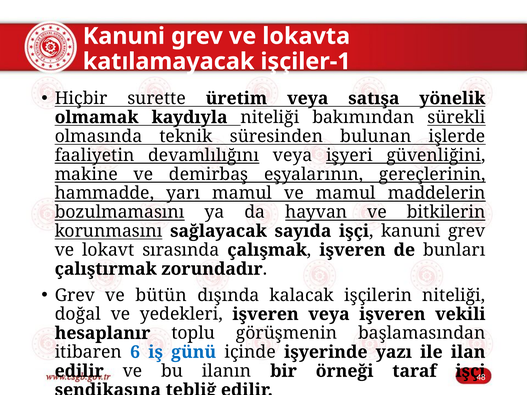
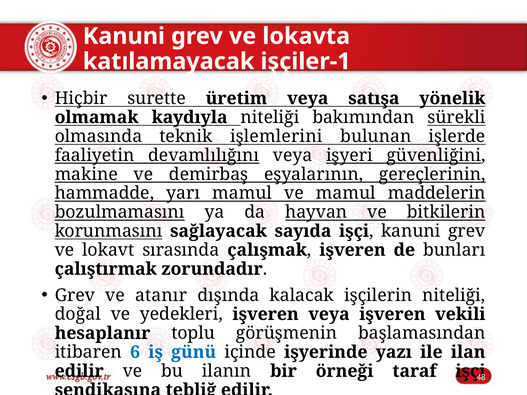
süresinden: süresinden -> işlemlerini (276, 136)
bütün: bütün -> atanır (161, 295)
